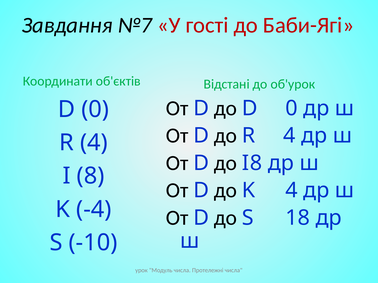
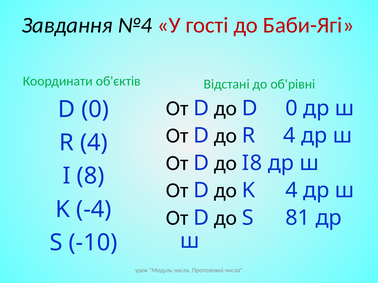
№7: №7 -> №4 (135, 25)
об'урок: об'урок -> об'рівні (293, 84)
18: 18 -> 81 (298, 218)
